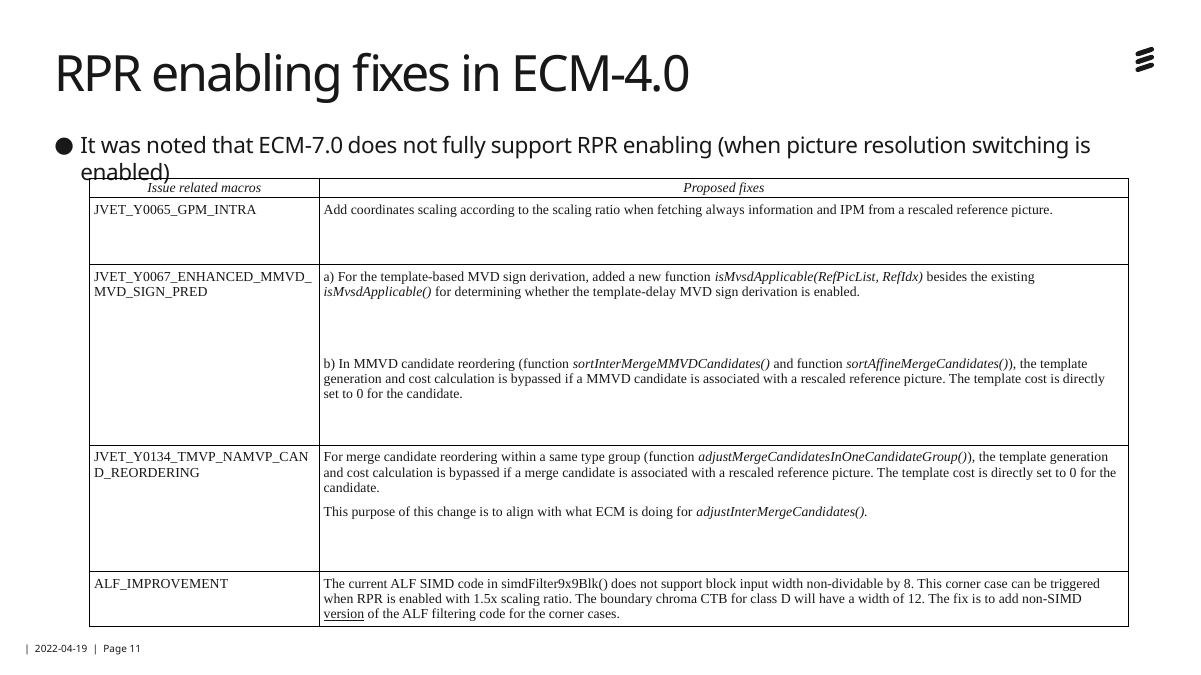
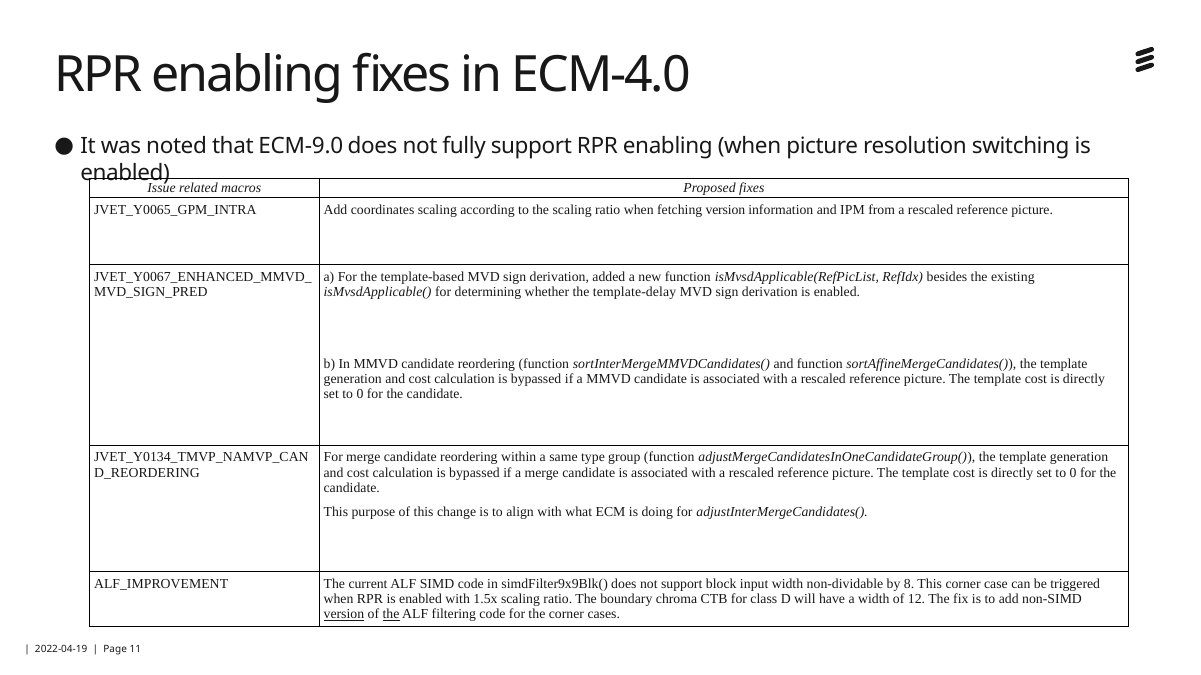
ECM-7.0: ECM-7.0 -> ECM-9.0 (301, 146)
fetching always: always -> version (725, 210)
the underline: none -> present (391, 615)
